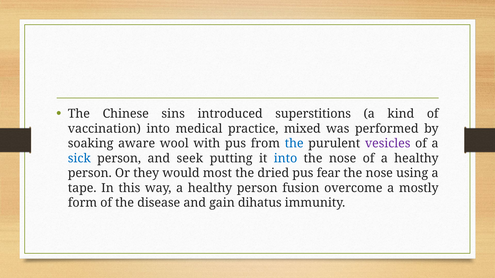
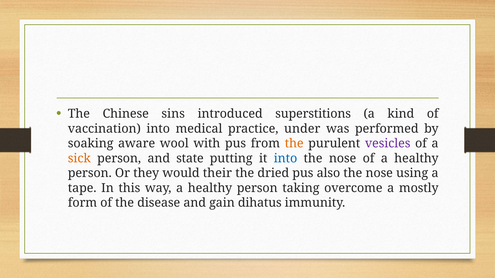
mixed: mixed -> under (302, 129)
the colour: blue -> orange (294, 144)
sick colour: blue -> orange (79, 159)
seek: seek -> state (190, 159)
most: most -> their (217, 173)
fear: fear -> also (328, 173)
fusion: fusion -> taking (301, 188)
